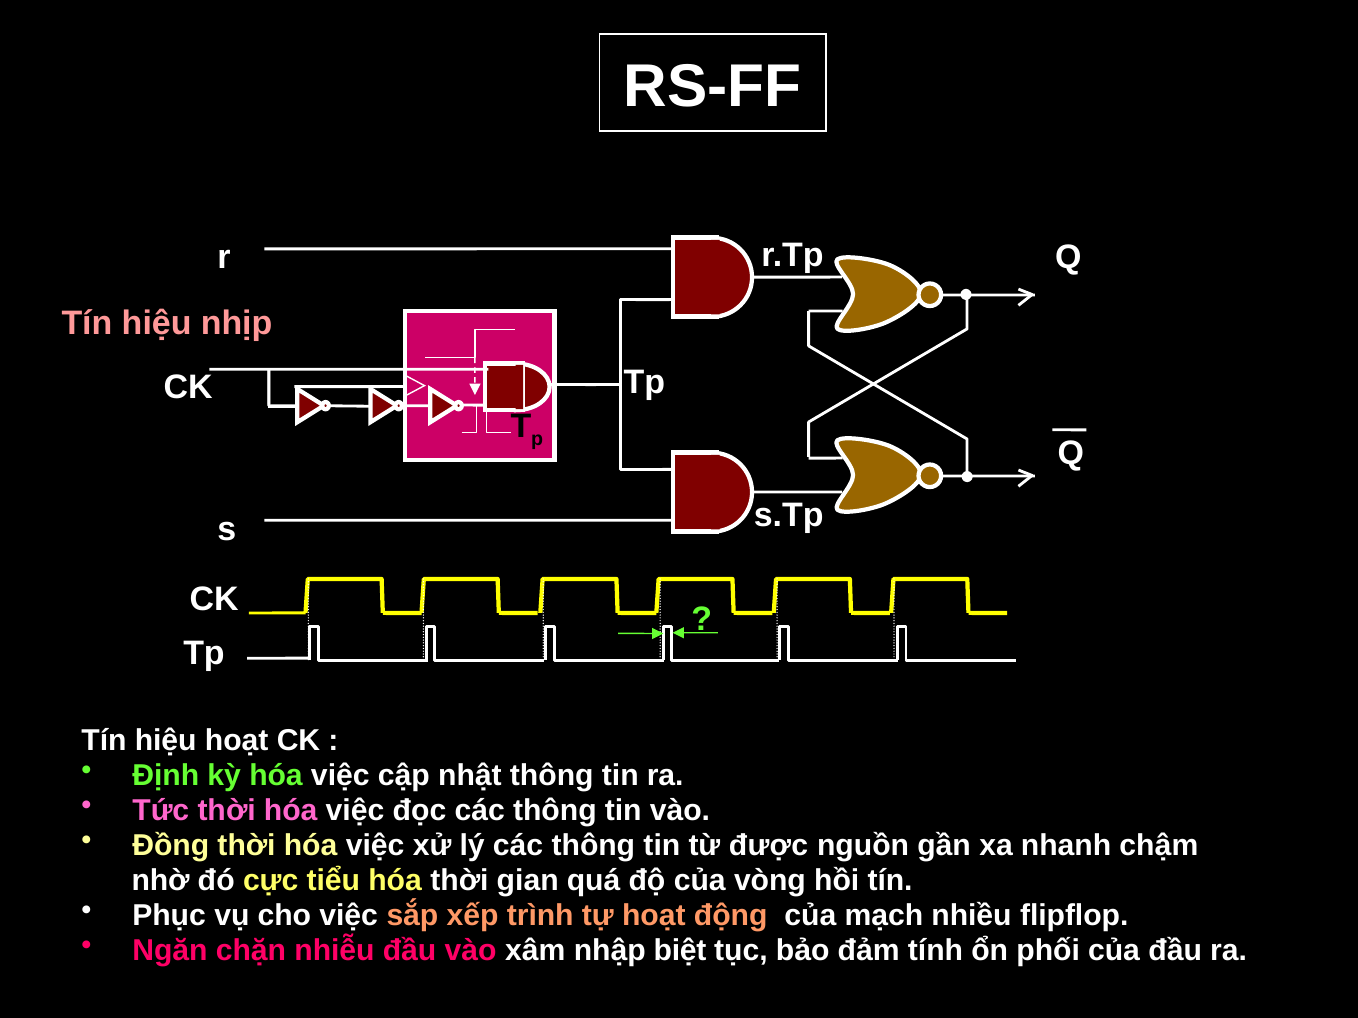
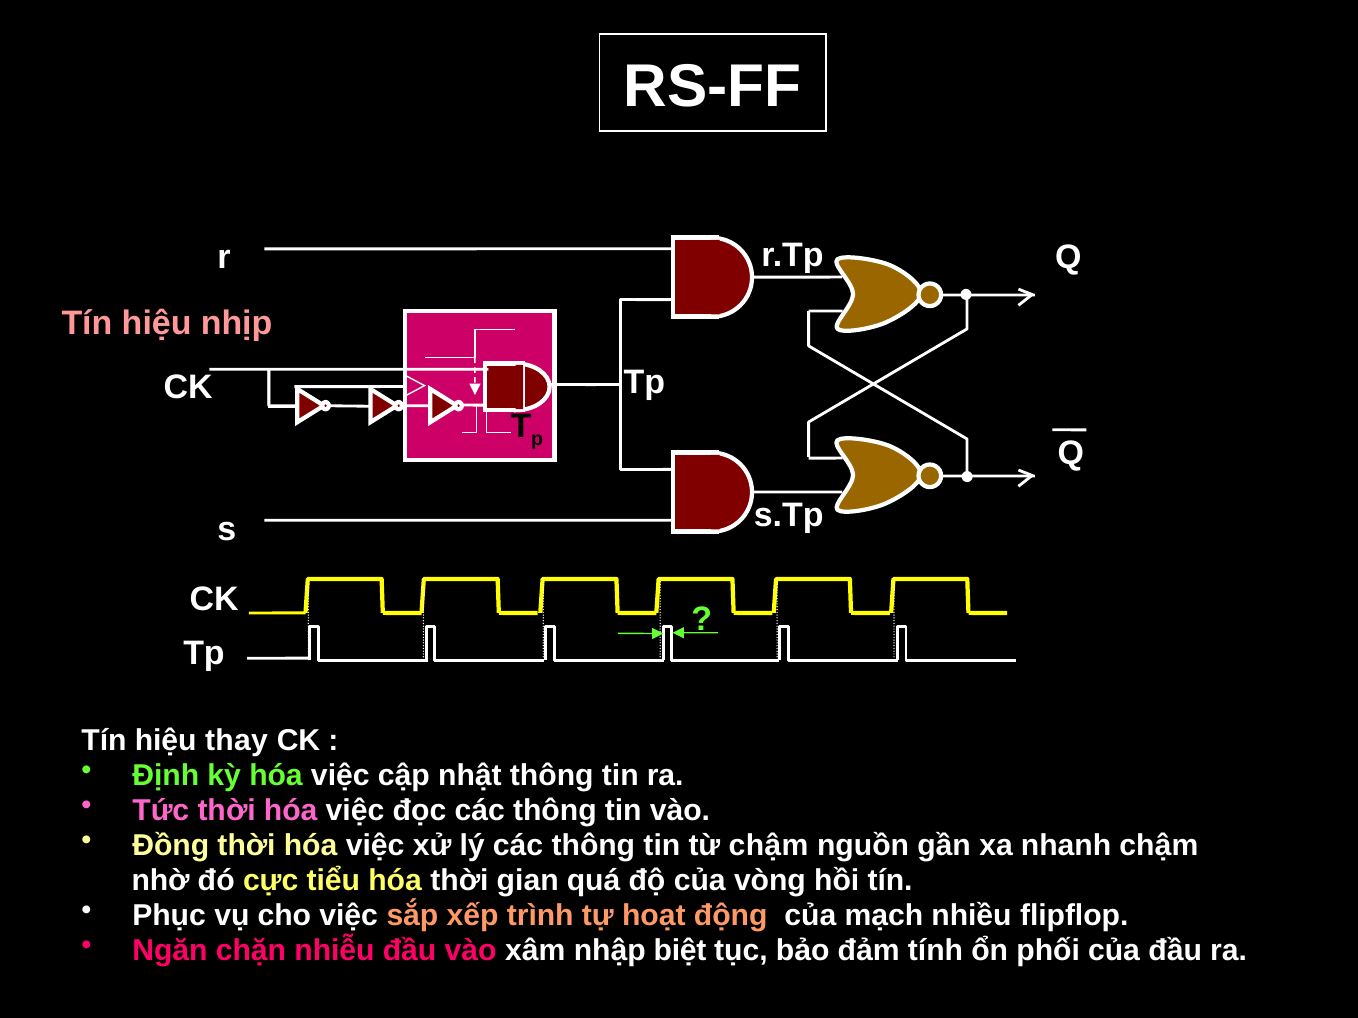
hiệu hoạt: hoạt -> thay (237, 741)
từ được: được -> chậm (769, 846)
